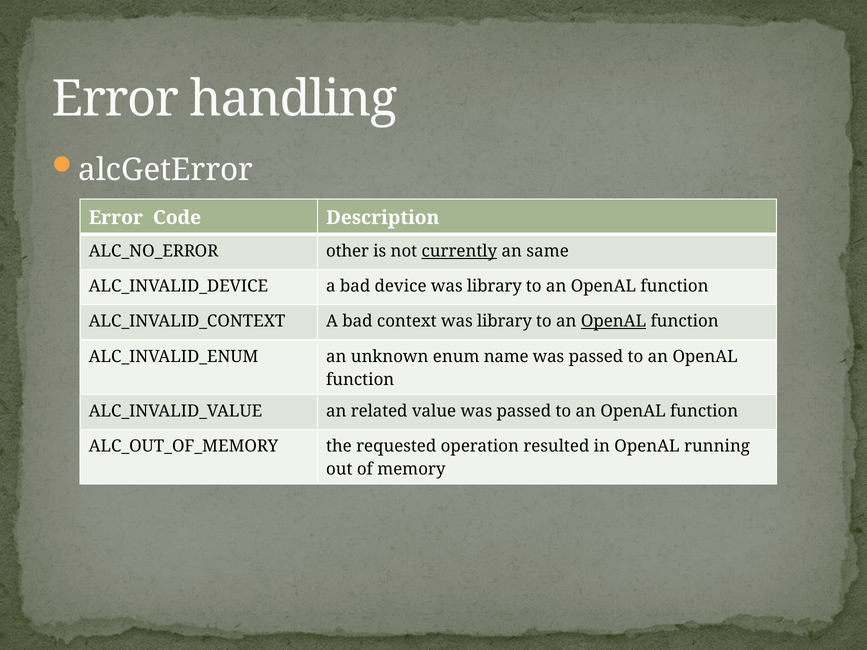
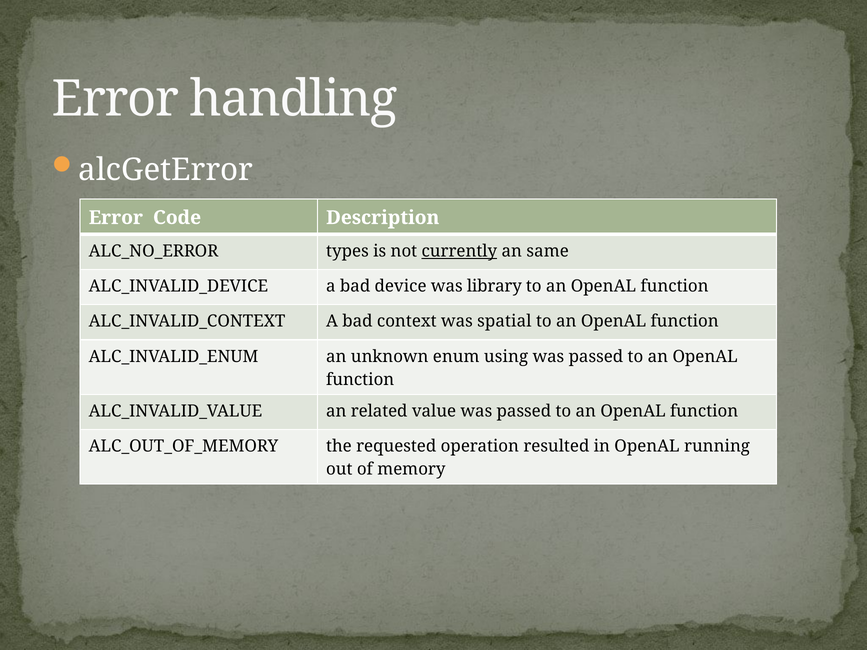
other: other -> types (347, 251)
context was library: library -> spatial (504, 322)
OpenAL underline: present -> none (614, 322)
name: name -> using (506, 357)
